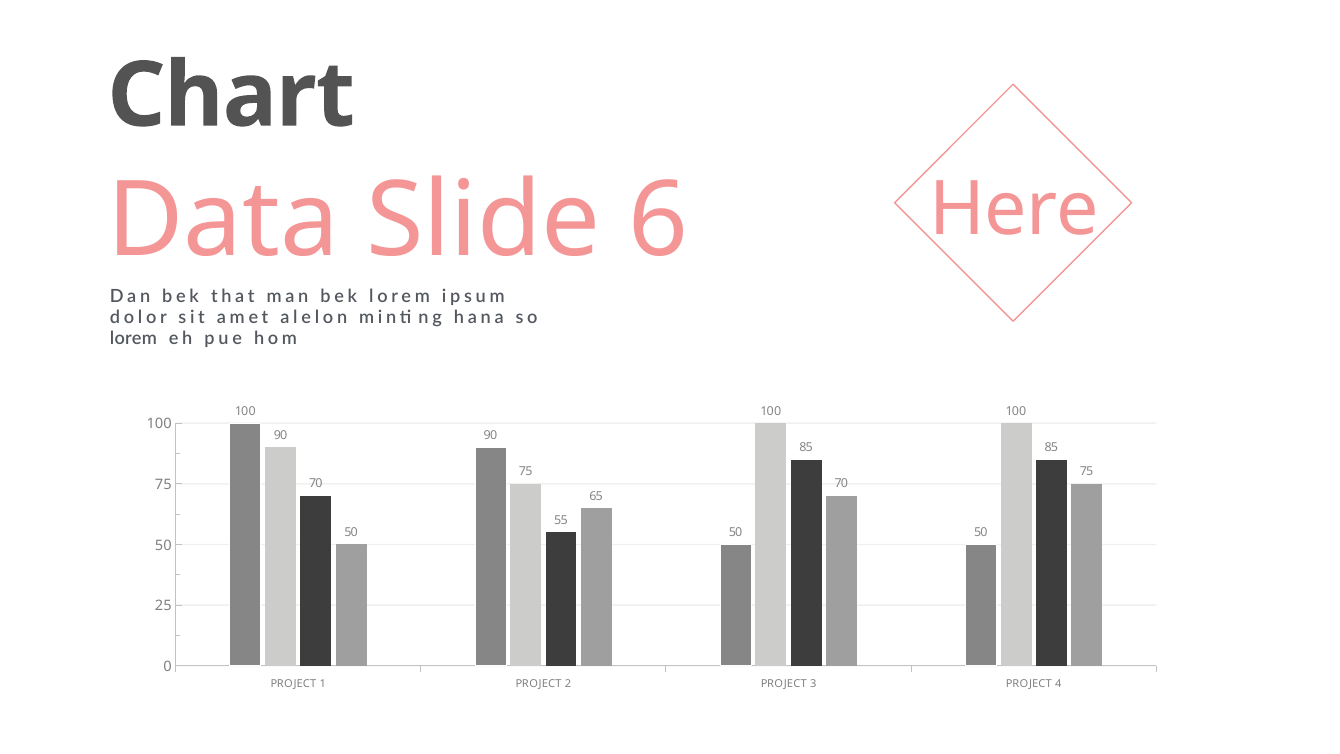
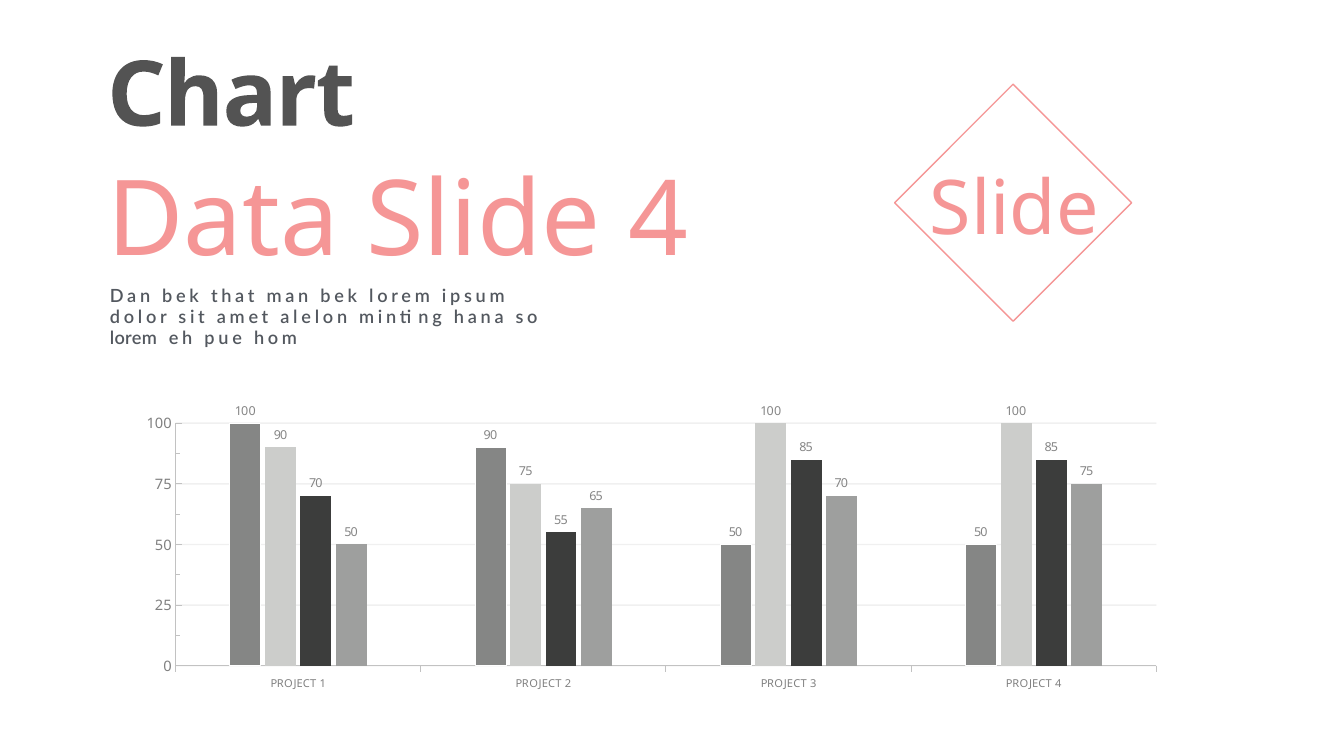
Here: Here -> Slide (1014, 210)
6: 6 -> 4 (658, 221)
